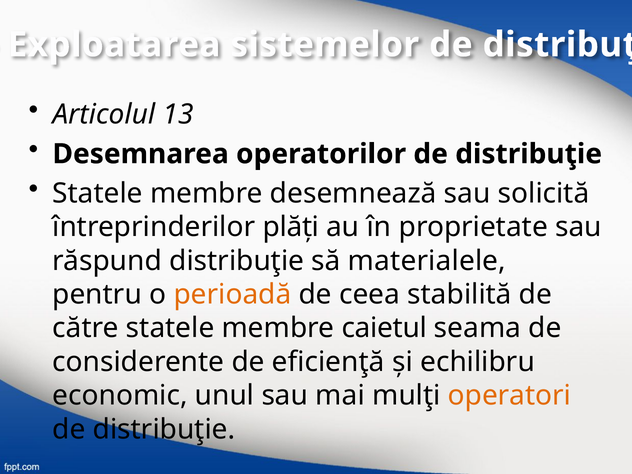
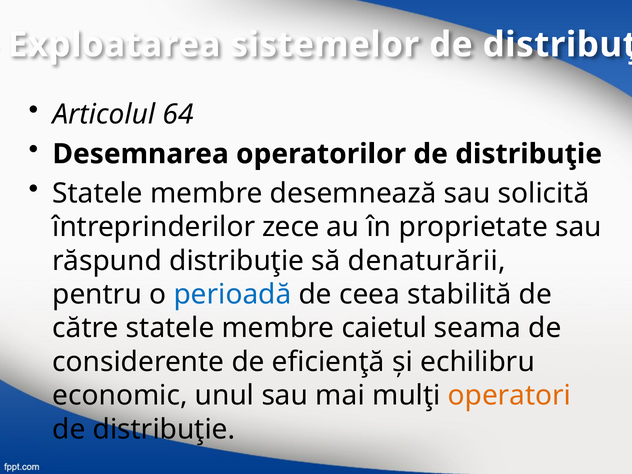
13: 13 -> 64 (178, 115)
plăţi: plăţi -> zece (291, 227)
materialele: materialele -> denaturării (427, 261)
perioadă colour: orange -> blue (232, 294)
